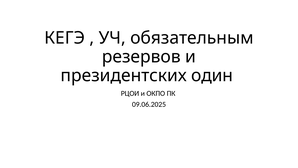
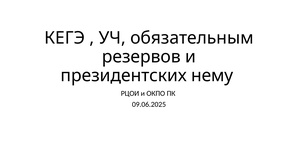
один: один -> нему (212, 75)
